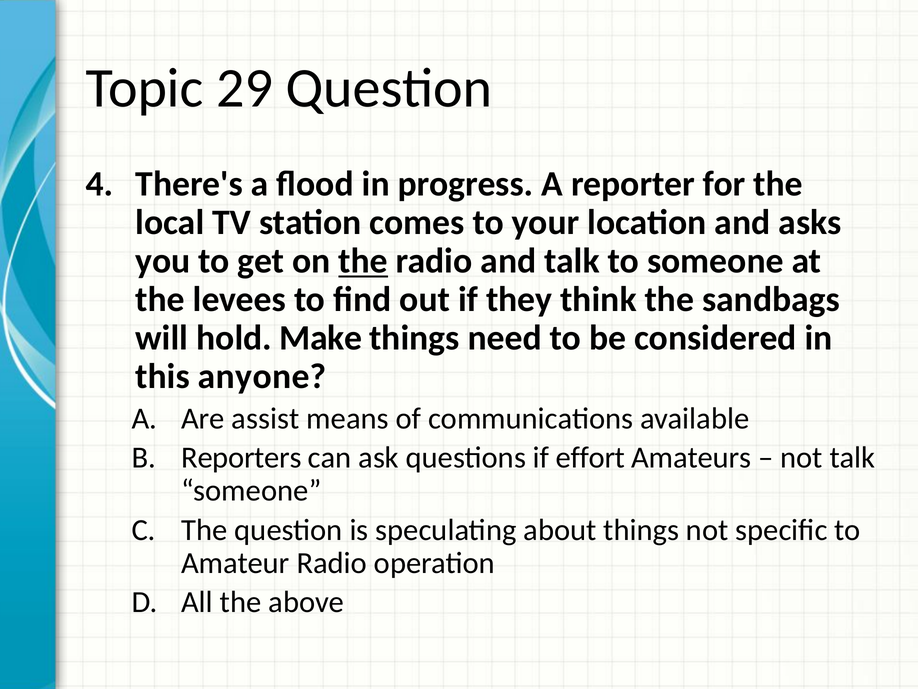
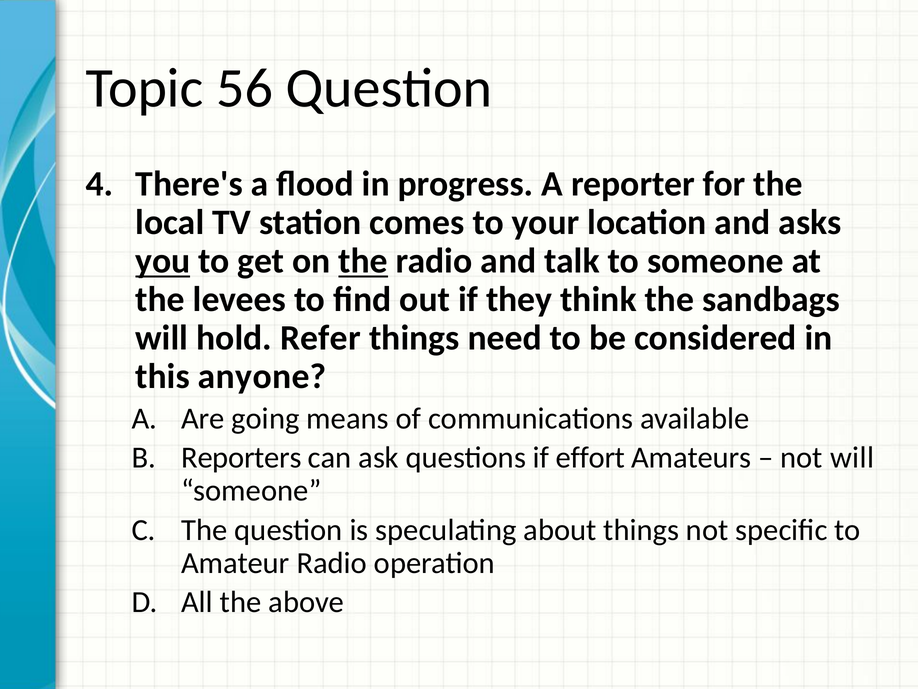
29: 29 -> 56 (245, 88)
you underline: none -> present (163, 261)
Make: Make -> Refer (320, 338)
assist: assist -> going (265, 418)
not talk: talk -> will (852, 457)
